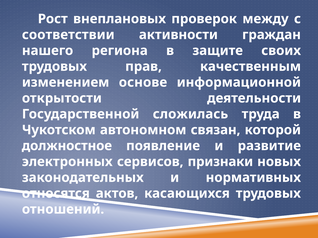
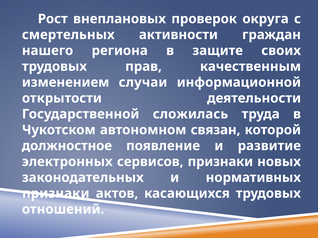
между: между -> округа (266, 19)
соответствии: соответствии -> смертельных (68, 35)
основе: основе -> случаи (143, 82)
относятся: относятся -> признаки (56, 194)
